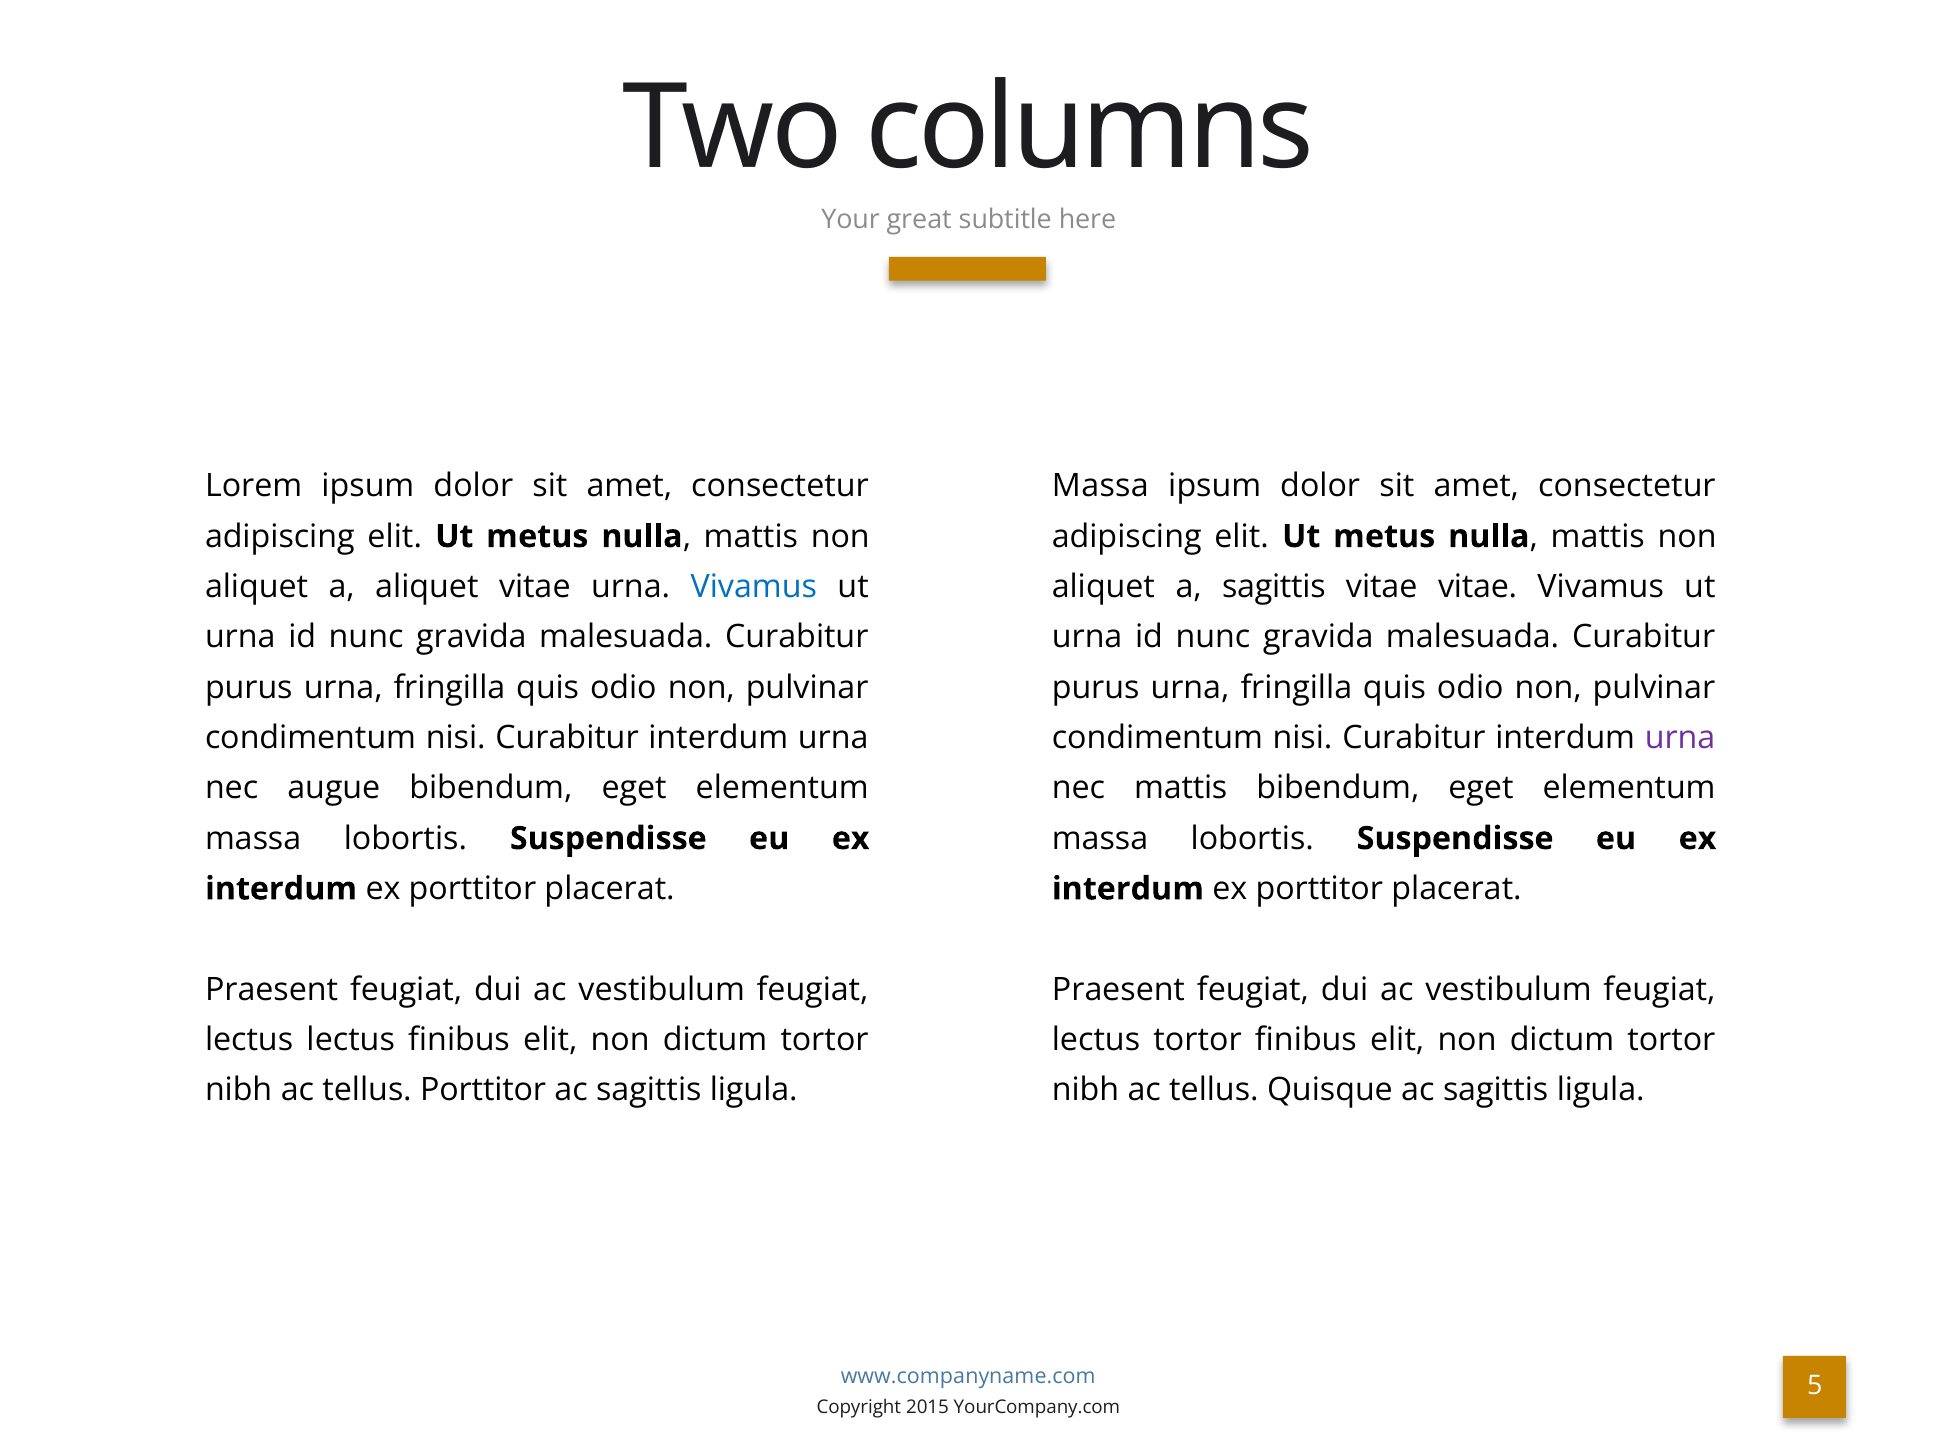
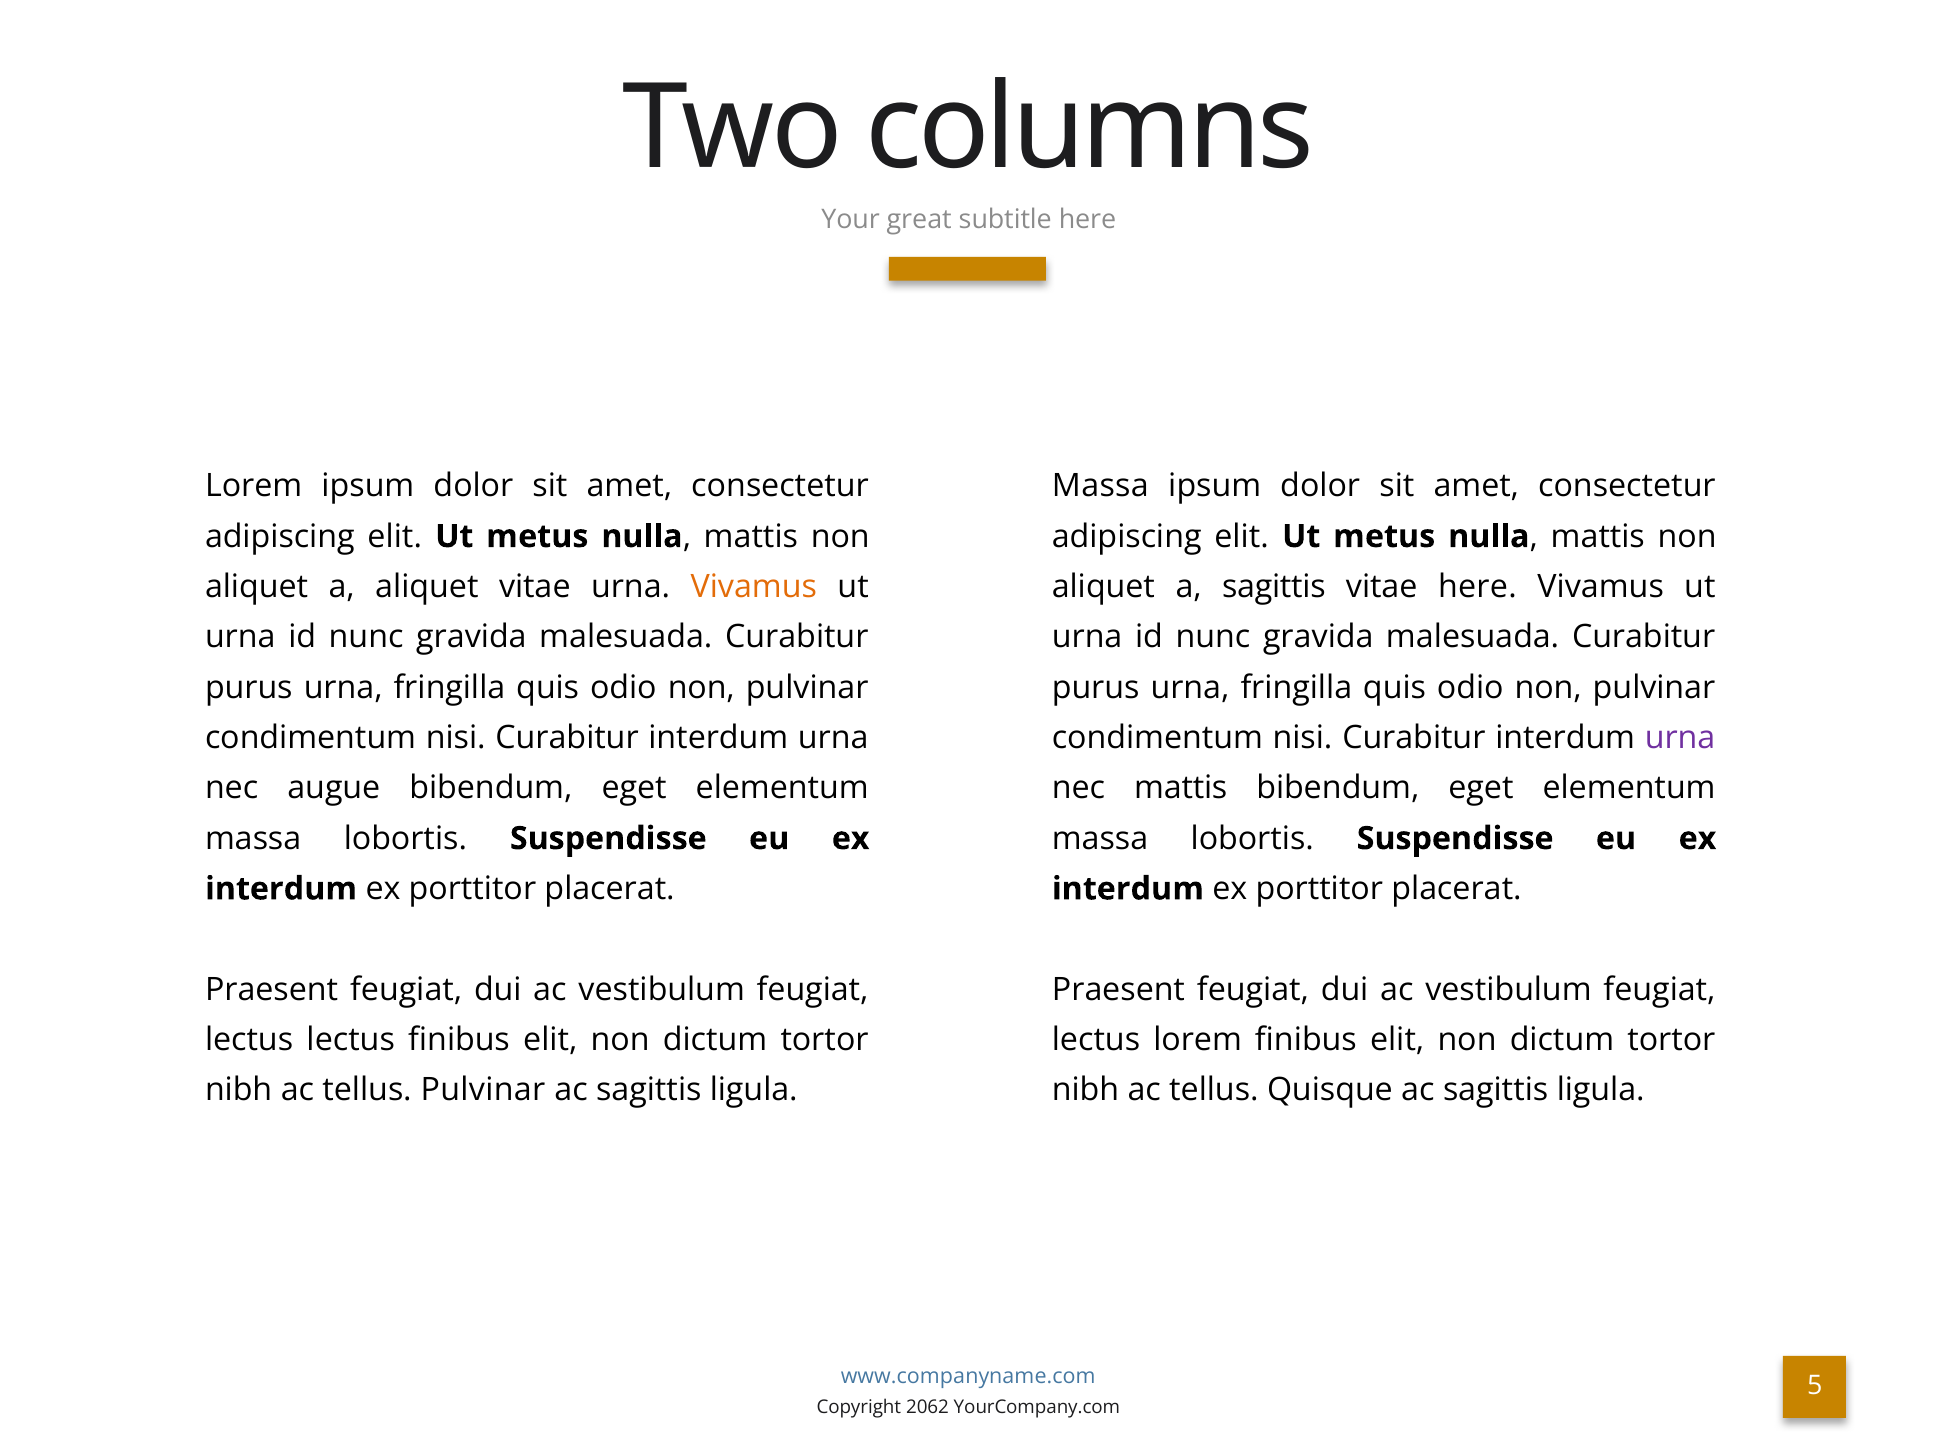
Vivamus colour: blue -> orange (754, 587)
vitae vitae: vitae -> here (1477, 587)
lectus tortor: tortor -> lorem (1198, 1040)
tellus Porttitor: Porttitor -> Pulvinar (483, 1090)
2015: 2015 -> 2062 (928, 1407)
